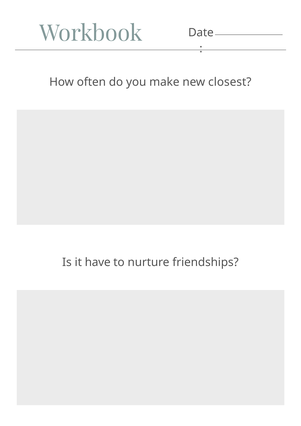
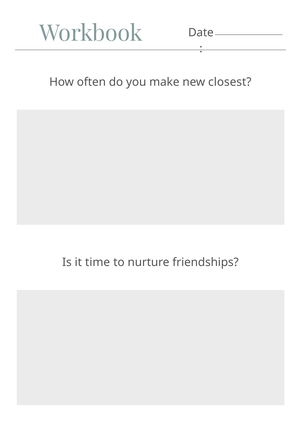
have: have -> time (98, 262)
